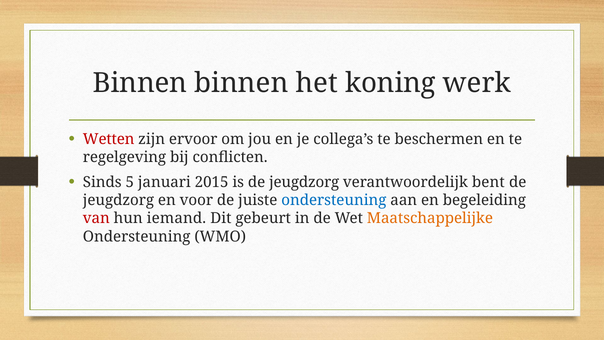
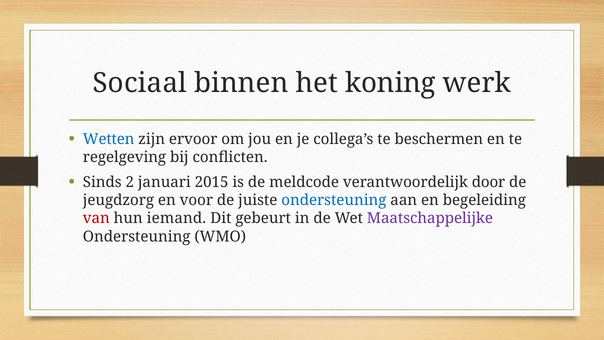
Binnen: Binnen -> Sociaal (140, 83)
Wetten colour: red -> blue (109, 139)
5: 5 -> 2 (130, 182)
is de jeugdzorg: jeugdzorg -> meldcode (304, 182)
bent: bent -> door (489, 182)
Maatschappelijke colour: orange -> purple (430, 218)
